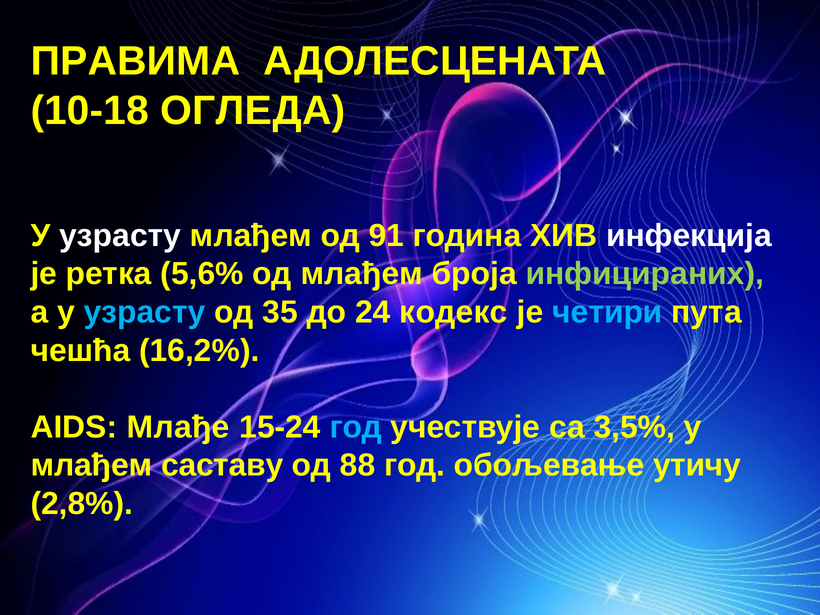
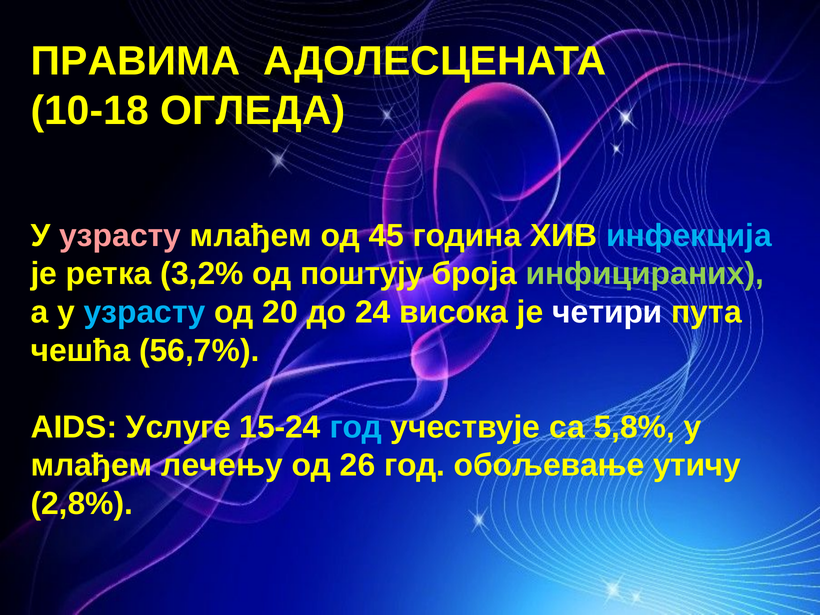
узрасту colour: white -> pink (120, 236)
91: 91 -> 45 (386, 236)
инфекција colour: white -> light blue (689, 236)
5,6%: 5,6% -> 3,2% (202, 274)
од млађем: млађем -> поштују (362, 274)
35: 35 -> 20 (280, 312)
кодекс: кодекс -> висока (454, 312)
четири colour: light blue -> white (608, 312)
16,2%: 16,2% -> 56,7% (199, 351)
Млађе: Млађе -> Услуге (178, 427)
3,5%: 3,5% -> 5,8% (634, 427)
саставу: саставу -> лечењу (222, 465)
88: 88 -> 26 (358, 465)
